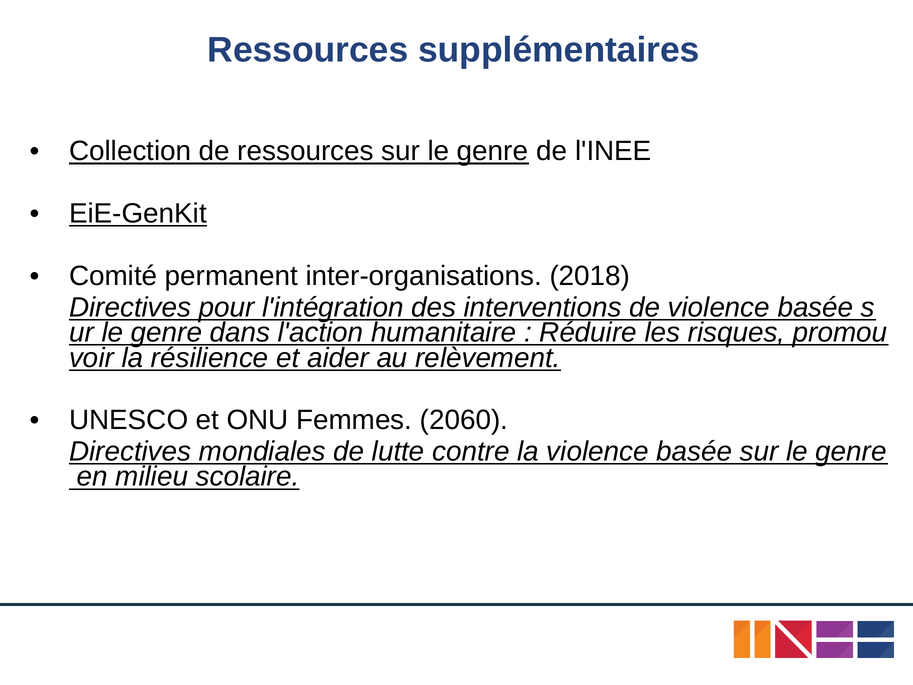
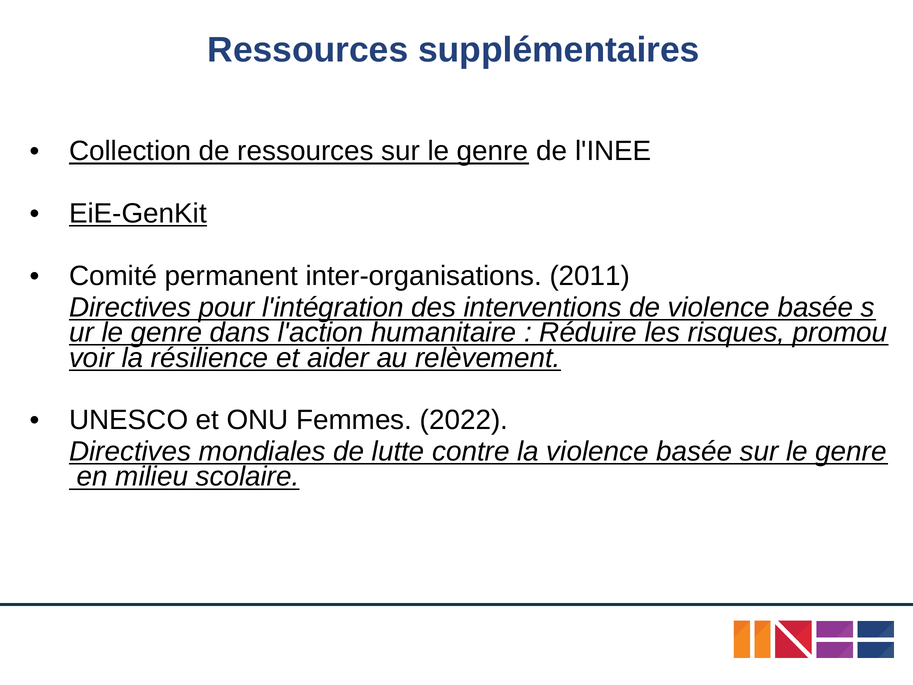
2018: 2018 -> 2011 (590, 276)
2060: 2060 -> 2022 (464, 420)
